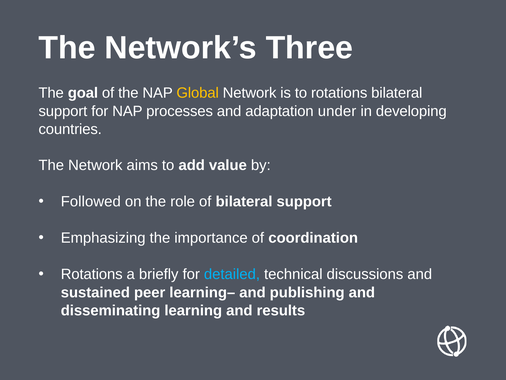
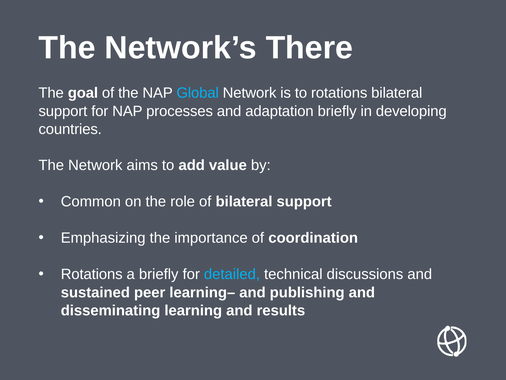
Three: Three -> There (309, 48)
Global colour: yellow -> light blue (198, 93)
adaptation under: under -> briefly (337, 111)
Followed: Followed -> Common (91, 201)
